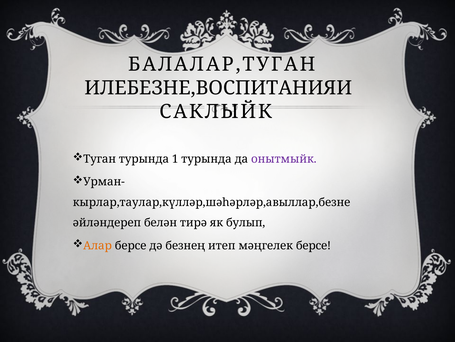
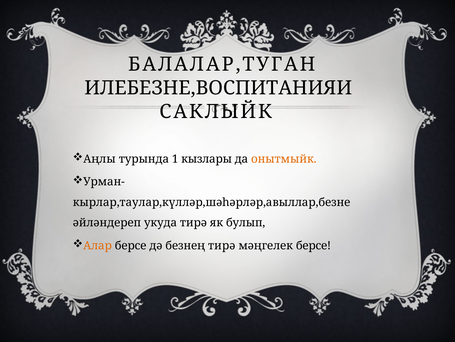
Туган: Туган -> Аңлы (99, 159)
1 турында: турында -> кызлары (207, 159)
онытмыйк colour: purple -> orange (284, 159)
белән: белән -> укуда (161, 222)
безнең итеп: итеп -> тирә (222, 245)
